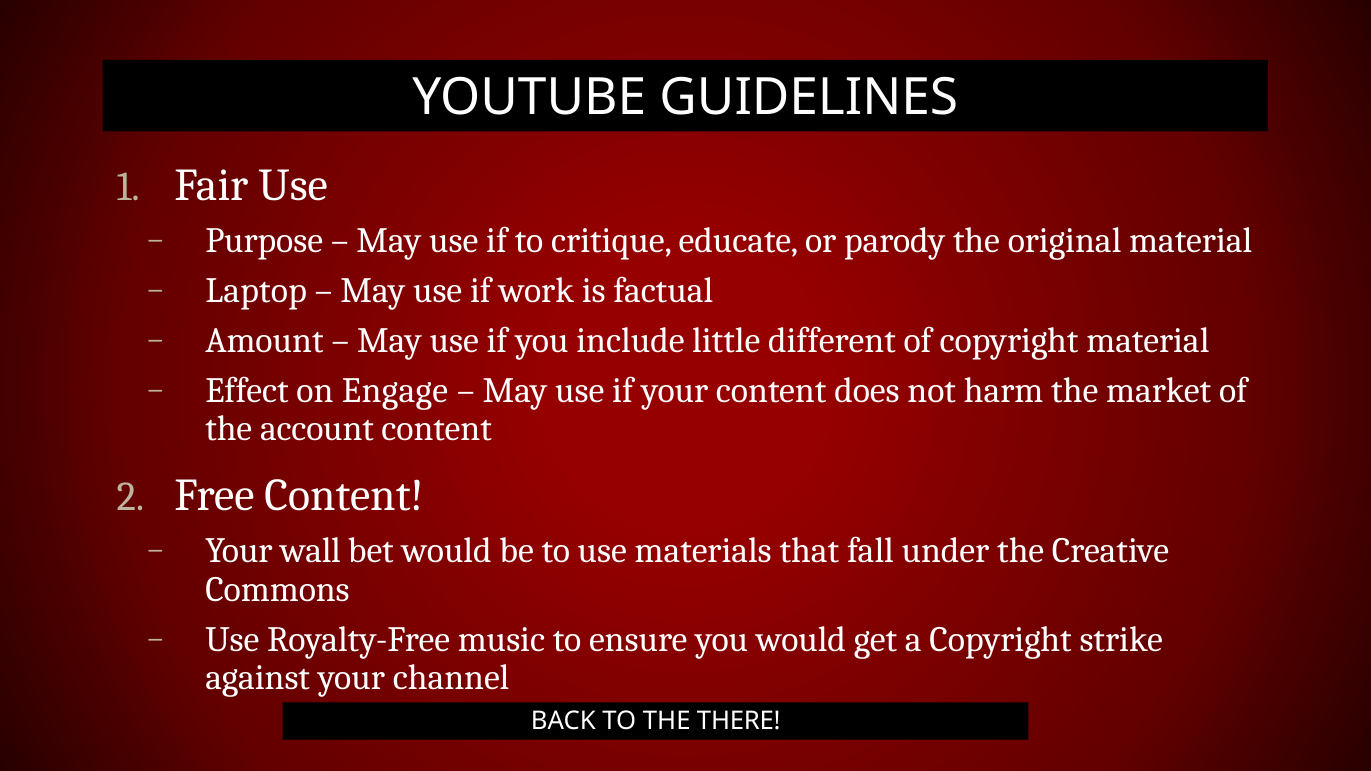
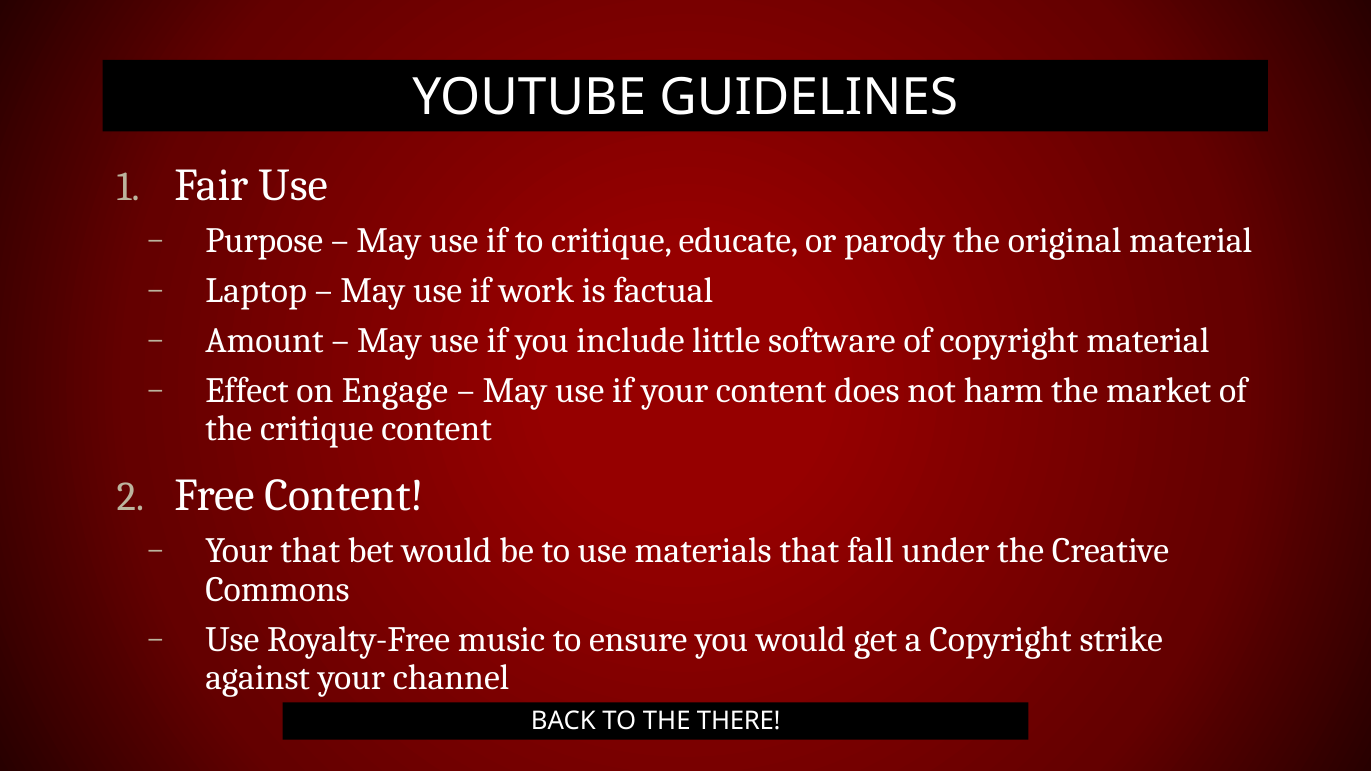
different: different -> software (832, 341)
the account: account -> critique (317, 429)
Your wall: wall -> that (310, 551)
